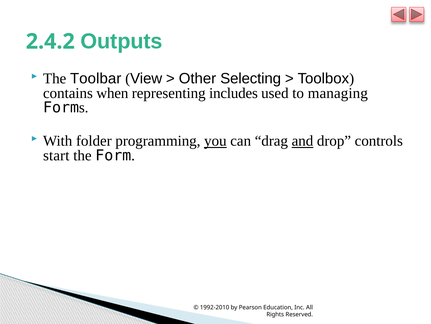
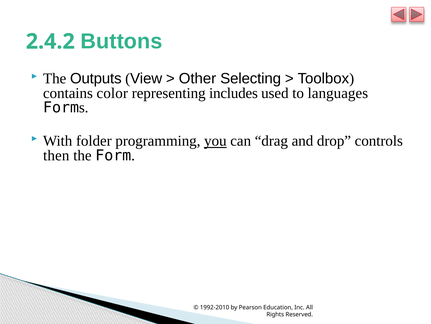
Outputs: Outputs -> Buttons (121, 41)
Toolbar: Toolbar -> Outputs (96, 78)
when: when -> color (112, 93)
managing: managing -> languages (338, 93)
and underline: present -> none (302, 141)
start: start -> then (56, 155)
